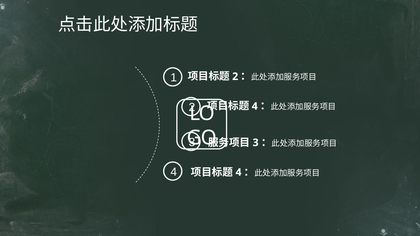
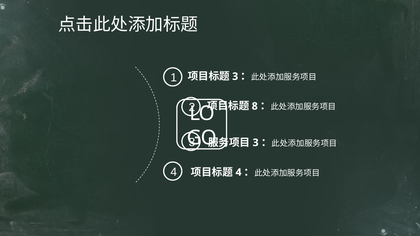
2: 2 -> 3 (235, 77)
4: 4 -> 8 (255, 106)
